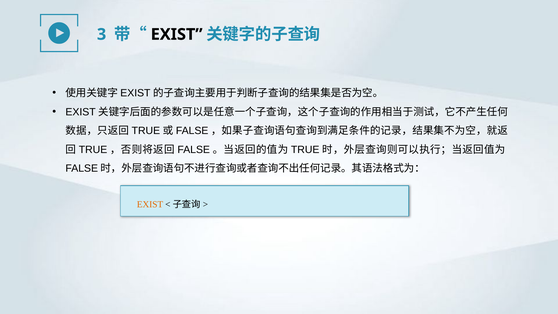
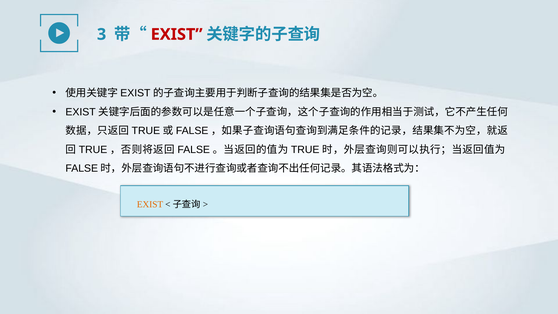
EXIST colour: black -> red (177, 34)
